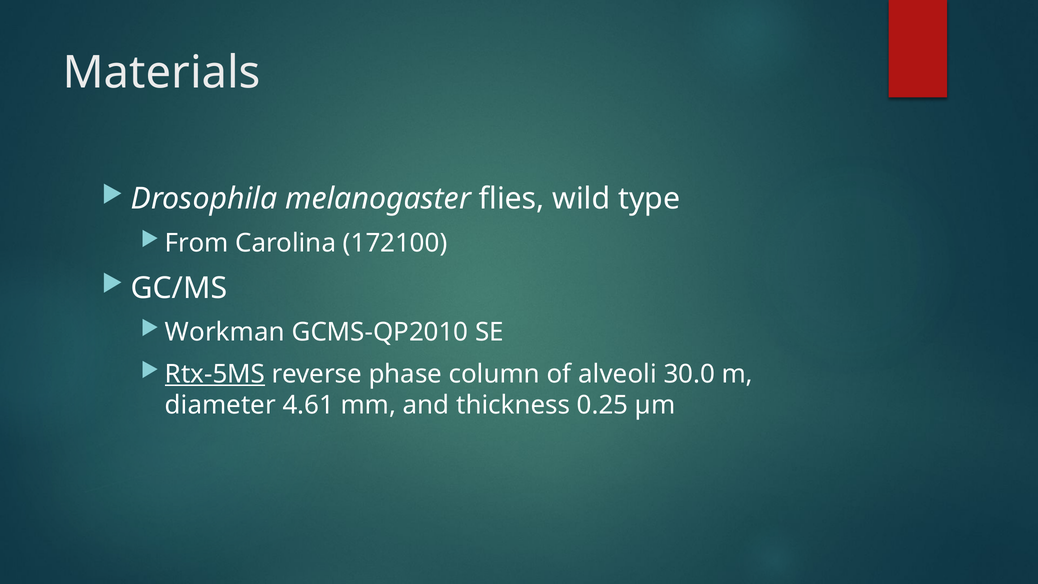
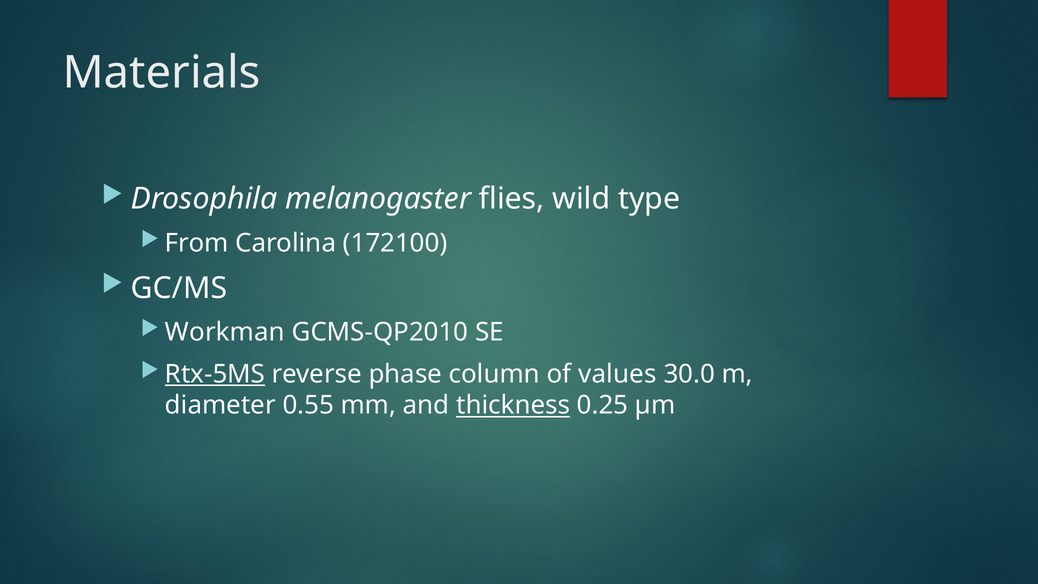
alveoli: alveoli -> values (617, 374)
4.61: 4.61 -> 0.55 (308, 405)
thickness underline: none -> present (513, 405)
